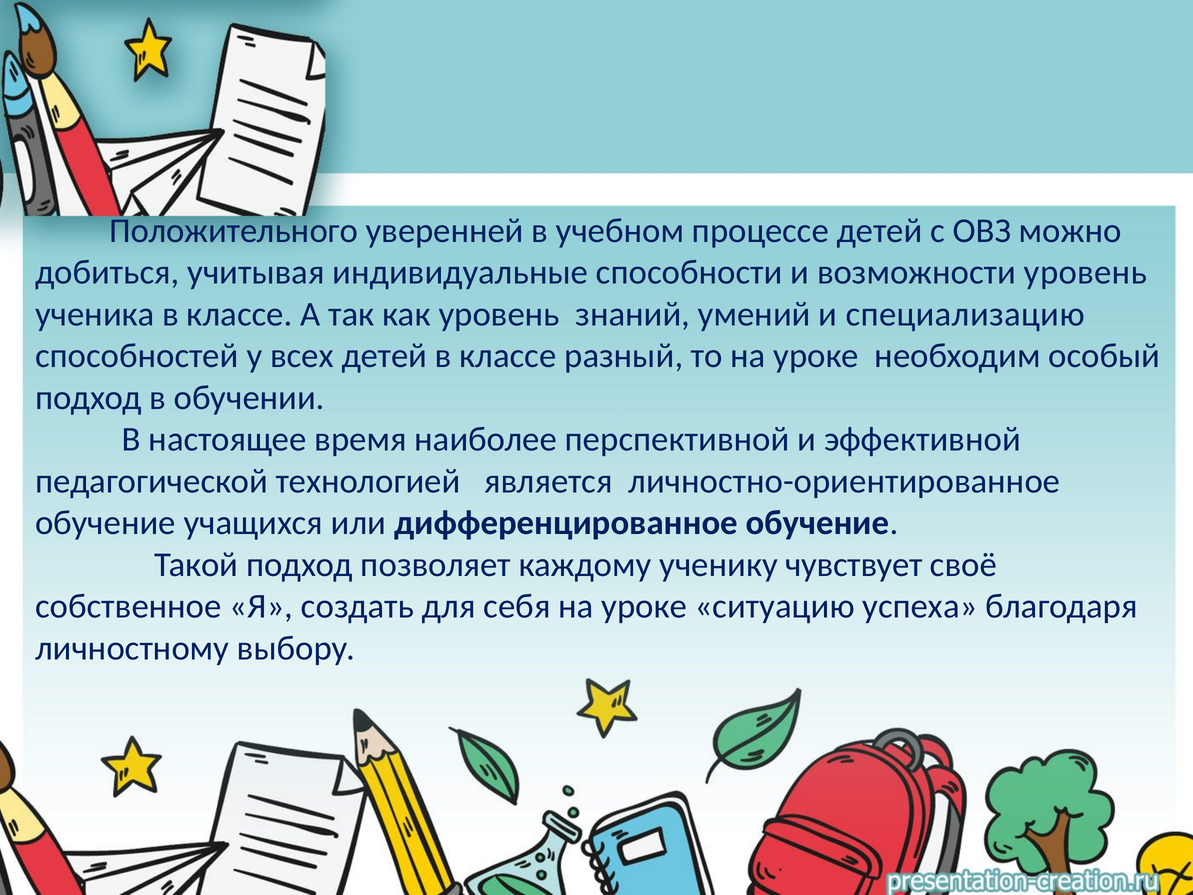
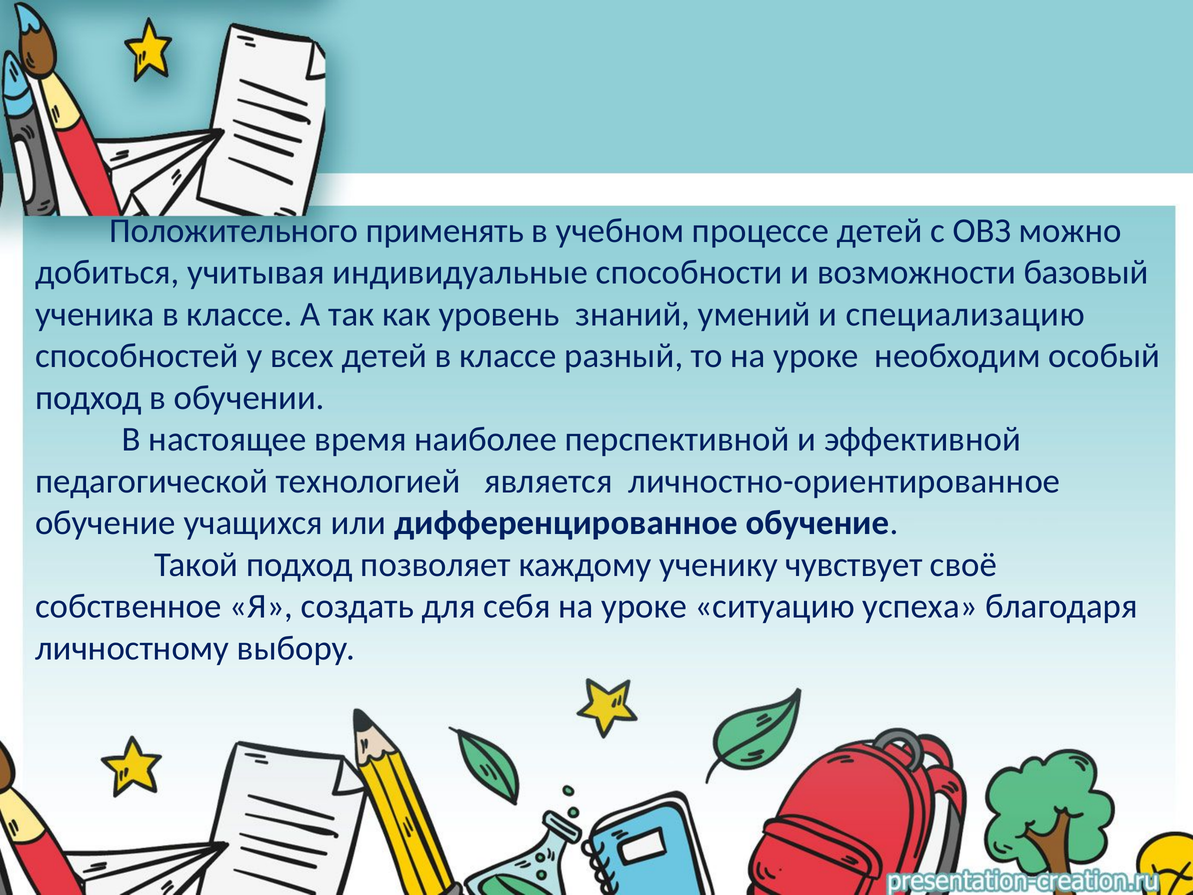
уверенней: уверенней -> применять (445, 230)
возможности уровень: уровень -> базовый (1086, 272)
